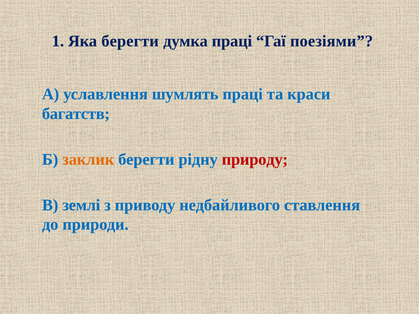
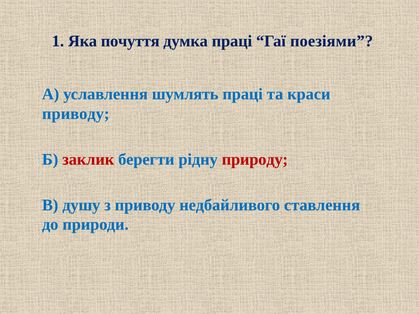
Яка берегти: берегти -> почуття (130, 41)
багатств: багатств -> приводу (76, 114)
заклик colour: orange -> red (88, 159)
землі: землі -> душу (81, 205)
